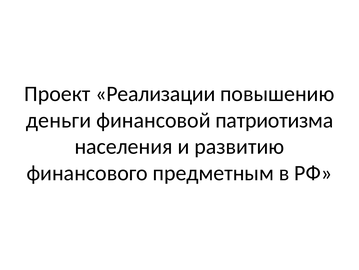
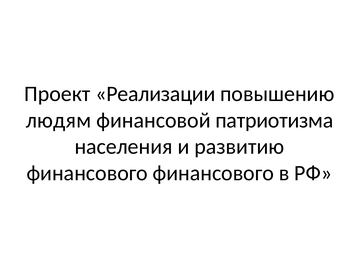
деньги: деньги -> людям (58, 120)
финансового предметным: предметным -> финансового (213, 173)
